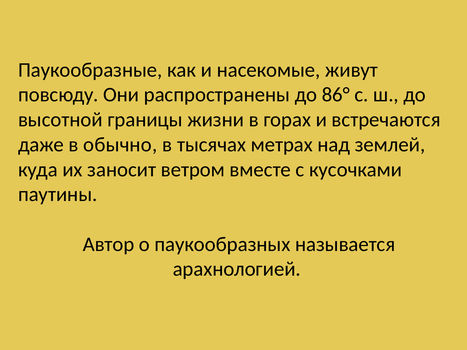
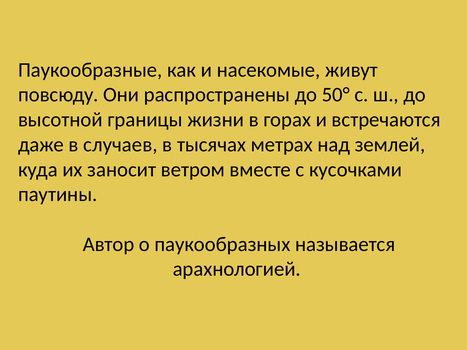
86°: 86° -> 50° (336, 95)
обычно: обычно -> случаев (120, 145)
